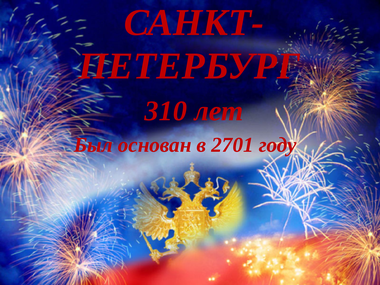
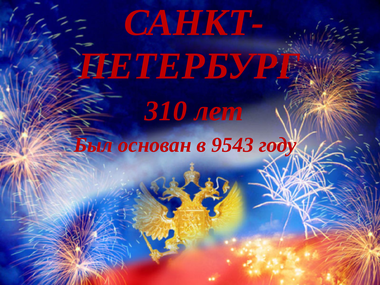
2701: 2701 -> 9543 (233, 145)
